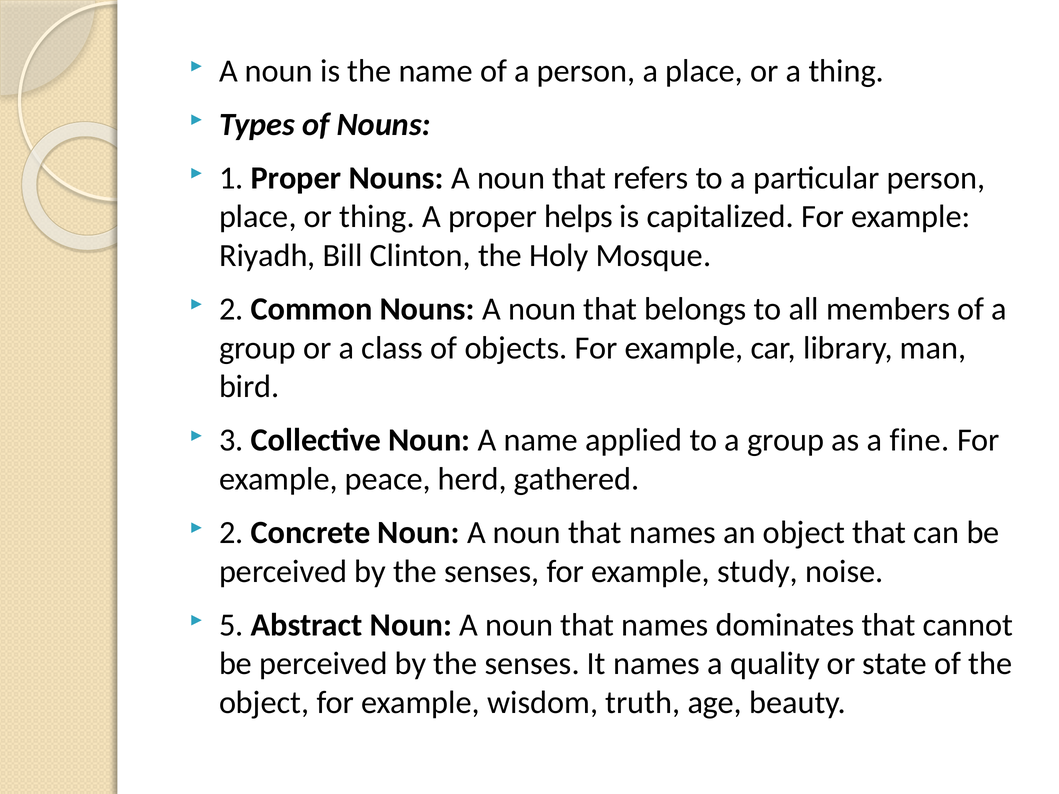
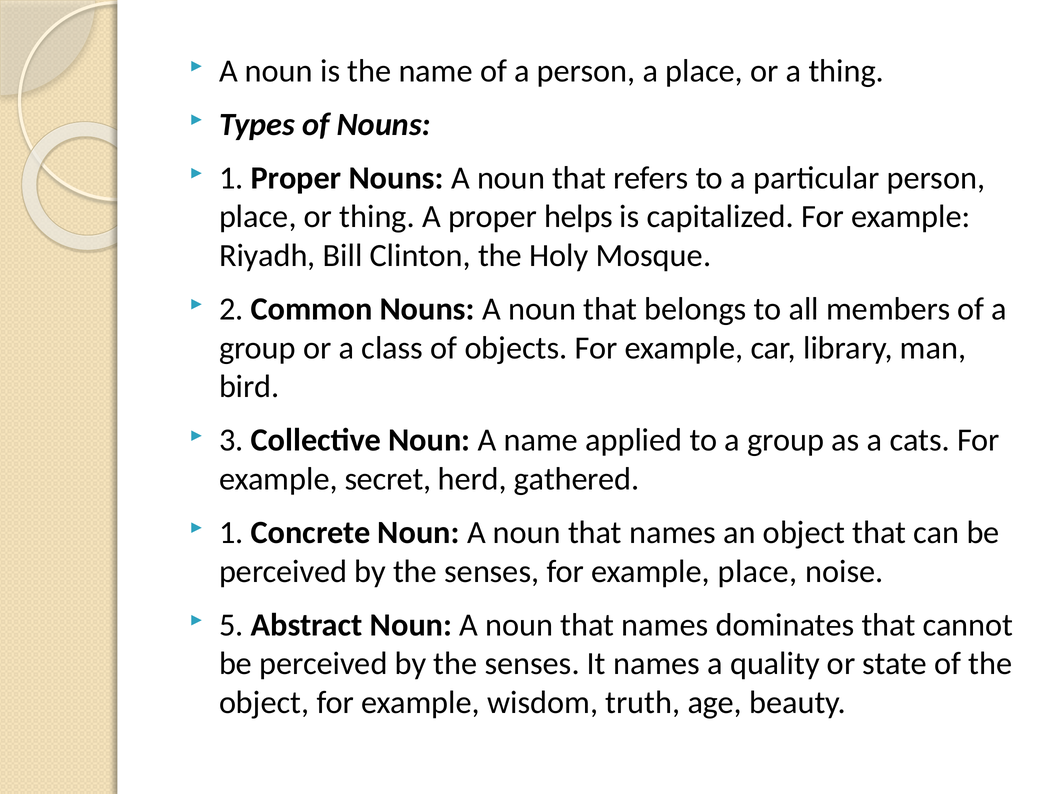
fine: fine -> cats (920, 440)
peace: peace -> secret (388, 479)
2: 2 -> 1 (231, 533)
example study: study -> place (757, 572)
